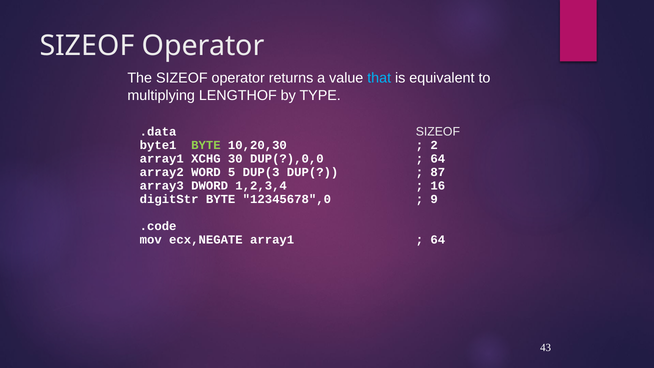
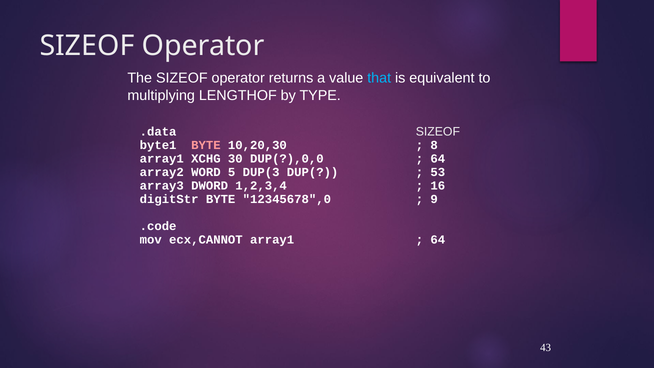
BYTE colour: light green -> pink (206, 145)
2: 2 -> 8 (434, 145)
87: 87 -> 53 (438, 172)
ecx,NEGATE: ecx,NEGATE -> ecx,CANNOT (206, 240)
